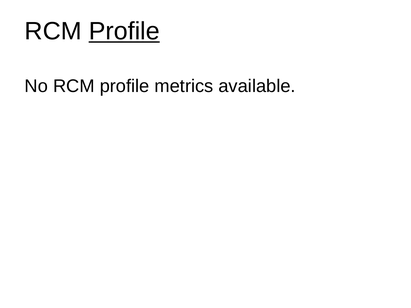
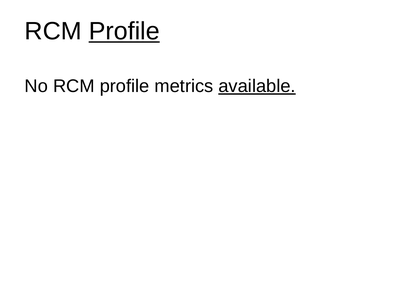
available underline: none -> present (257, 86)
